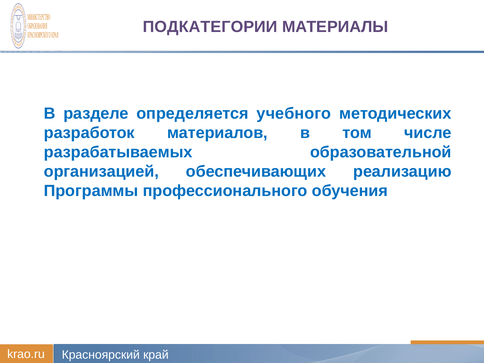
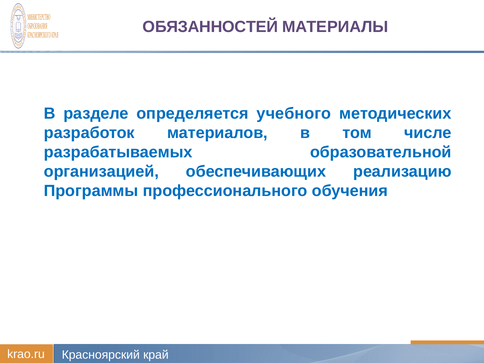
ПОДКАТЕГОРИИ: ПОДКАТЕГОРИИ -> ОБЯЗАННОСТЕЙ (210, 27)
